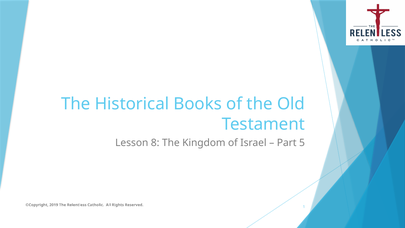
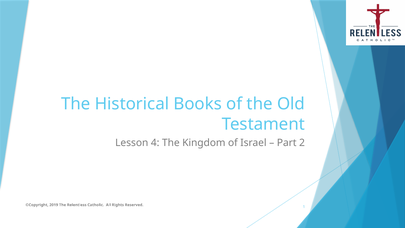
8: 8 -> 4 (155, 143)
5: 5 -> 2 (302, 143)
